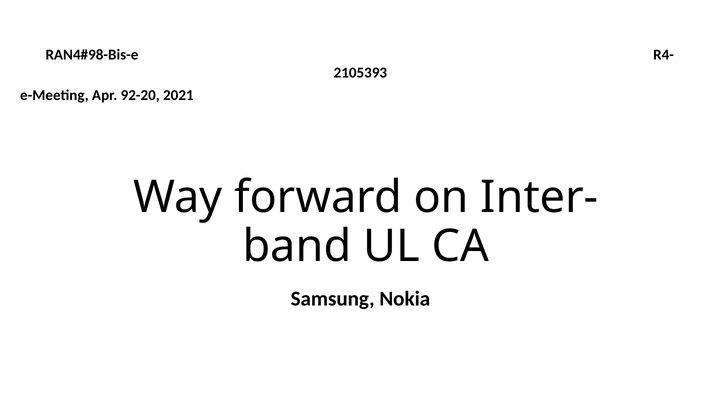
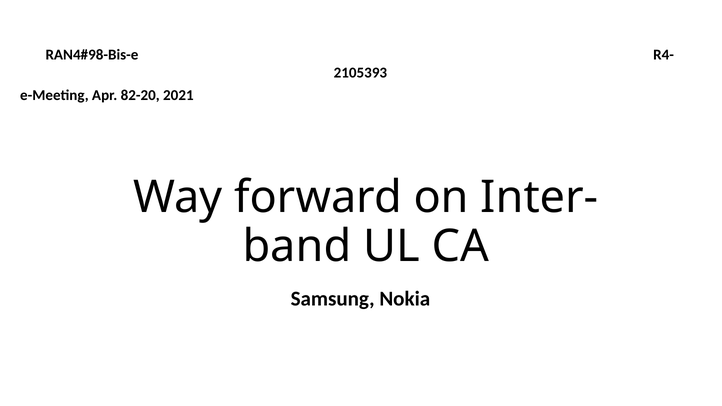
92-20: 92-20 -> 82-20 (140, 96)
